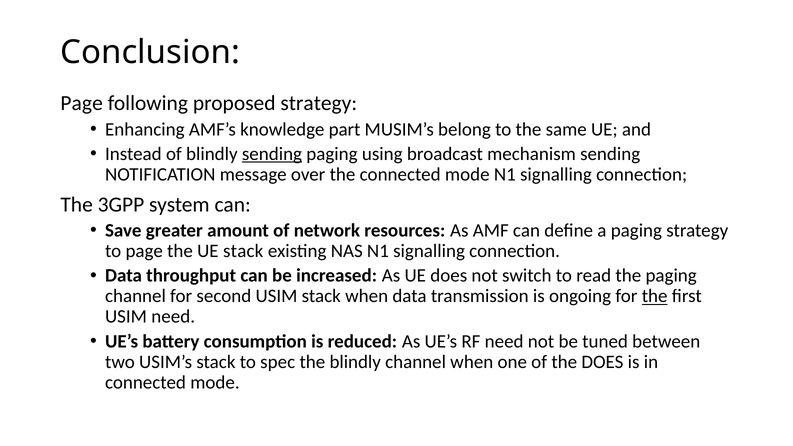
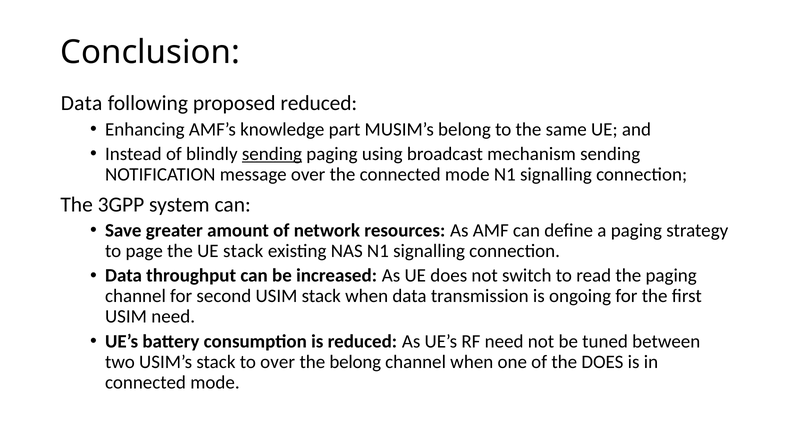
Page: Page -> Data (82, 103)
proposed strategy: strategy -> reduced (319, 103)
the underline: present -> none (655, 296)
to spec: spec -> over (278, 362)
the blindly: blindly -> belong (355, 362)
